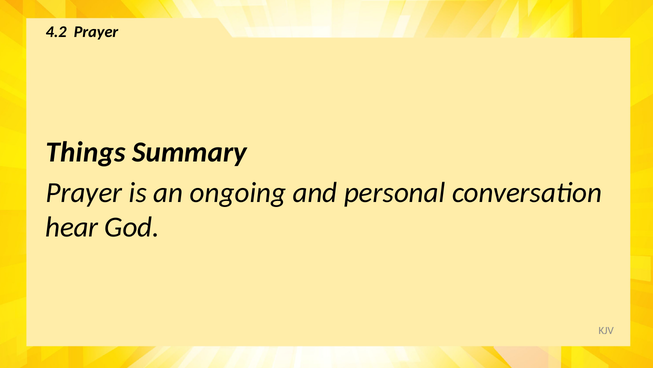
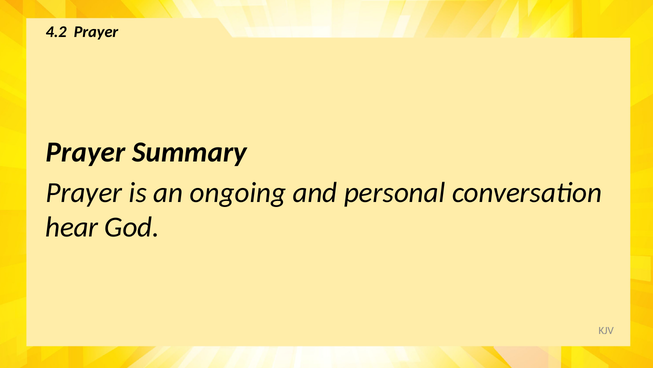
Things: Things -> Prayer (86, 152)
